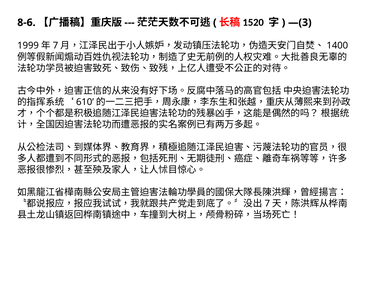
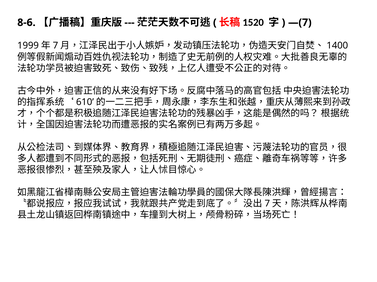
—(3: —(3 -> —(7 (300, 23)
